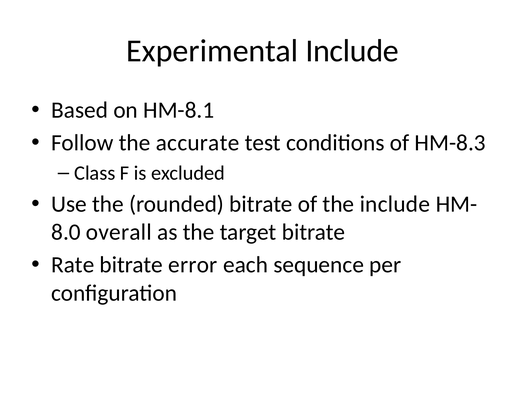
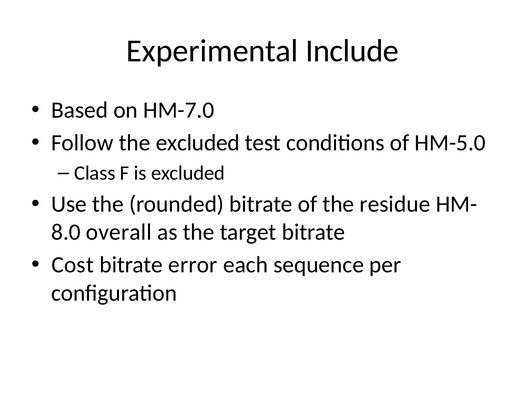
HM-8.1: HM-8.1 -> HM-7.0 (179, 110)
the accurate: accurate -> excluded (198, 143)
HM-8.3: HM-8.3 -> HM-5.0 (450, 143)
the include: include -> residue (395, 204)
Rate: Rate -> Cost (73, 265)
